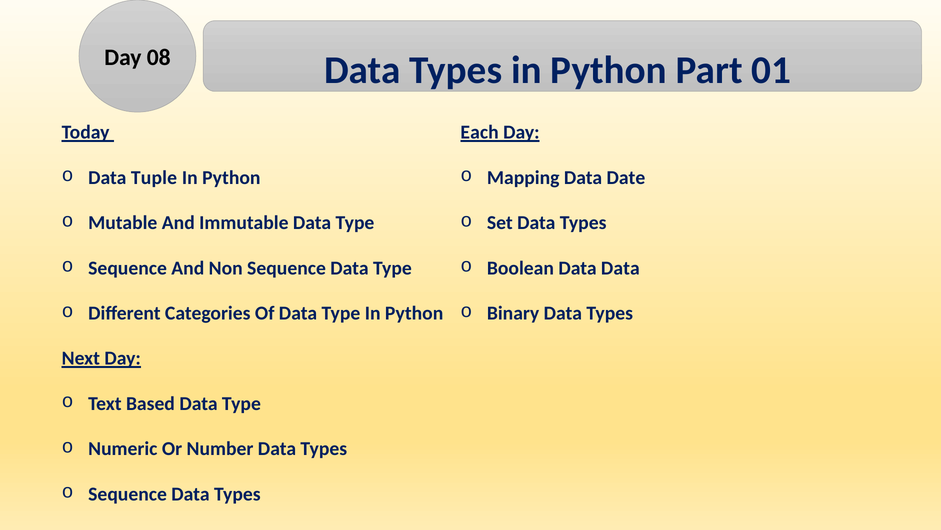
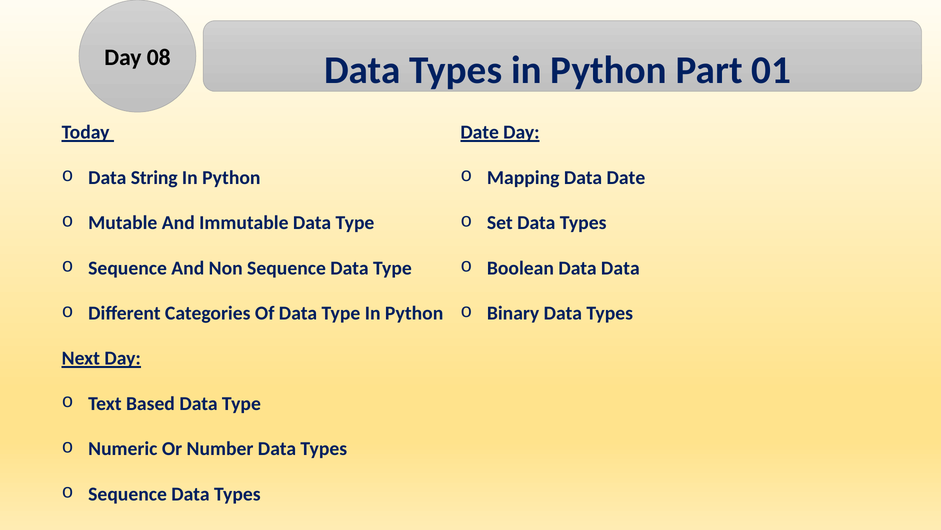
Each: Each -> Date (480, 132)
Tuple: Tuple -> String (154, 177)
